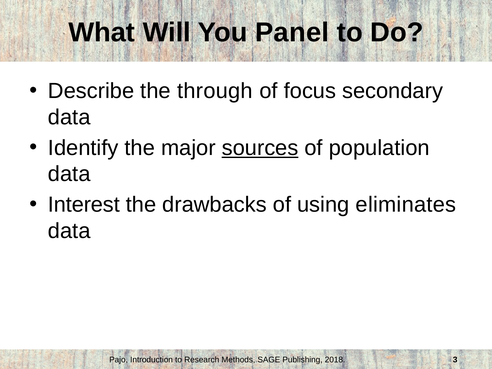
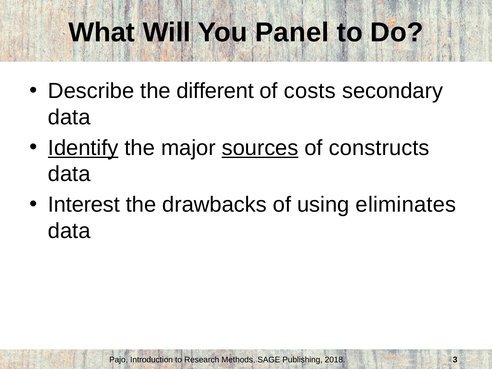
through: through -> different (215, 91)
focus: focus -> costs (310, 91)
Identify underline: none -> present (83, 148)
population: population -> constructs (379, 148)
